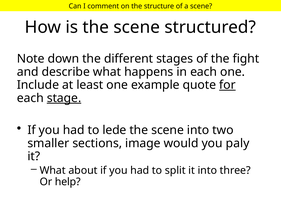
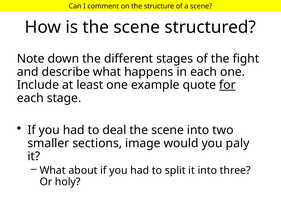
stage underline: present -> none (64, 98)
lede: lede -> deal (114, 130)
help: help -> holy (68, 182)
